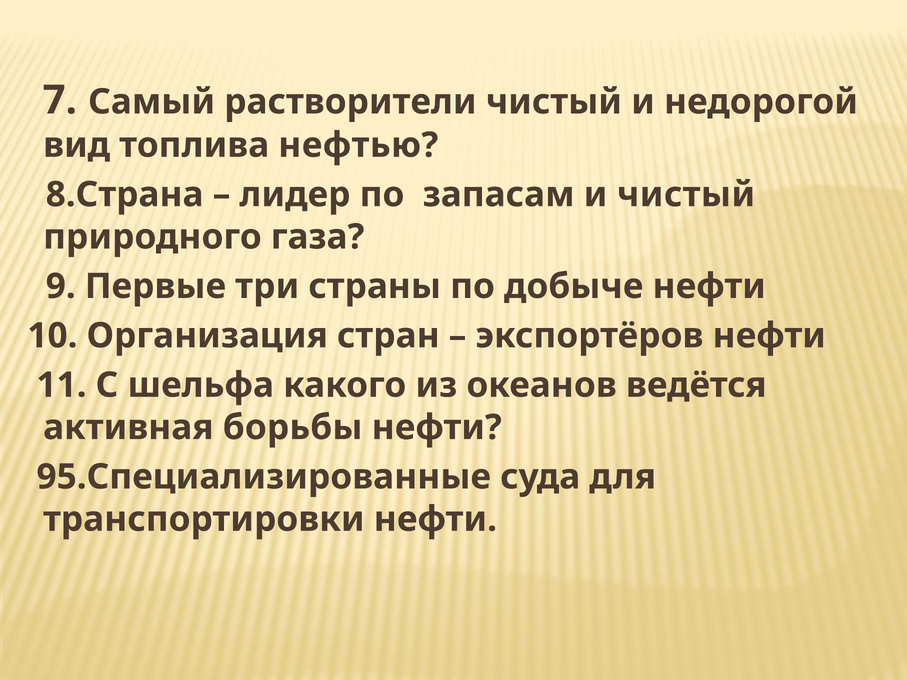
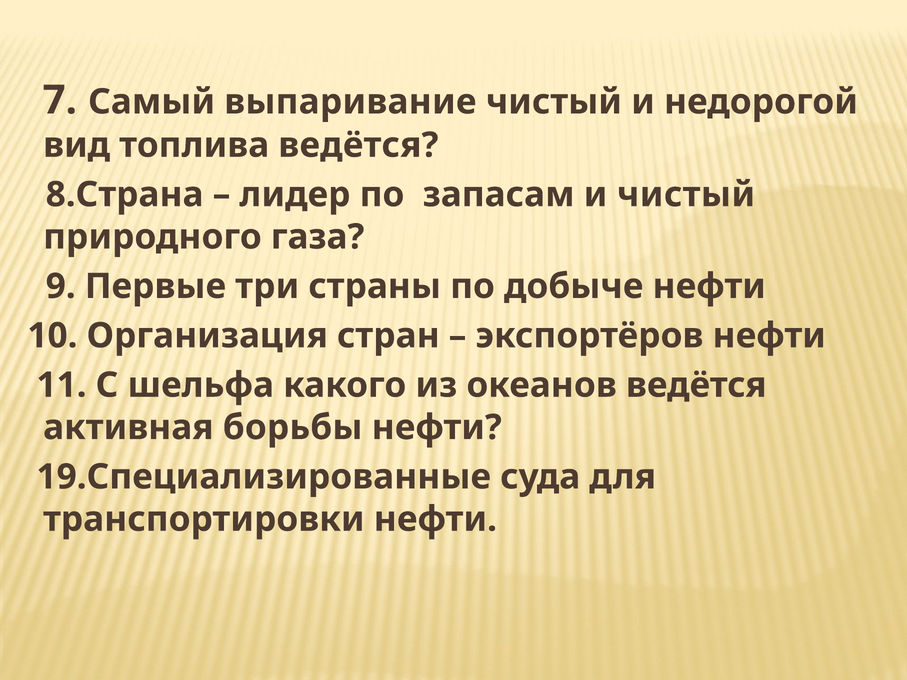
растворители: растворители -> выпаривание (350, 102)
топлива нефтью: нефтью -> ведётся (358, 145)
95.Специализированные: 95.Специализированные -> 19.Специализированные (264, 477)
